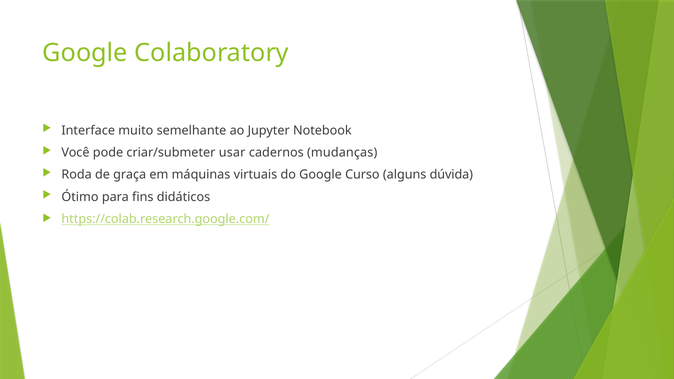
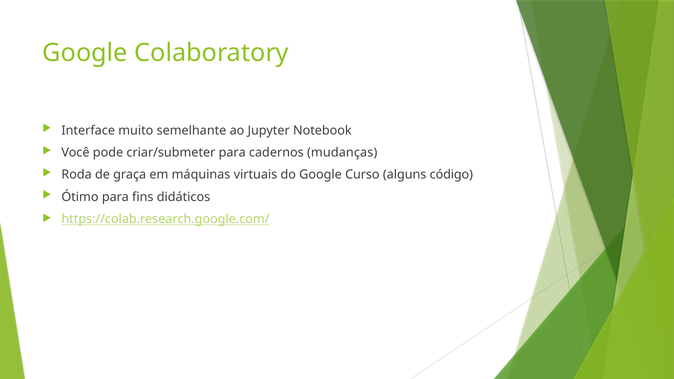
criar/submeter usar: usar -> para (232, 153)
dúvida: dúvida -> código (451, 175)
